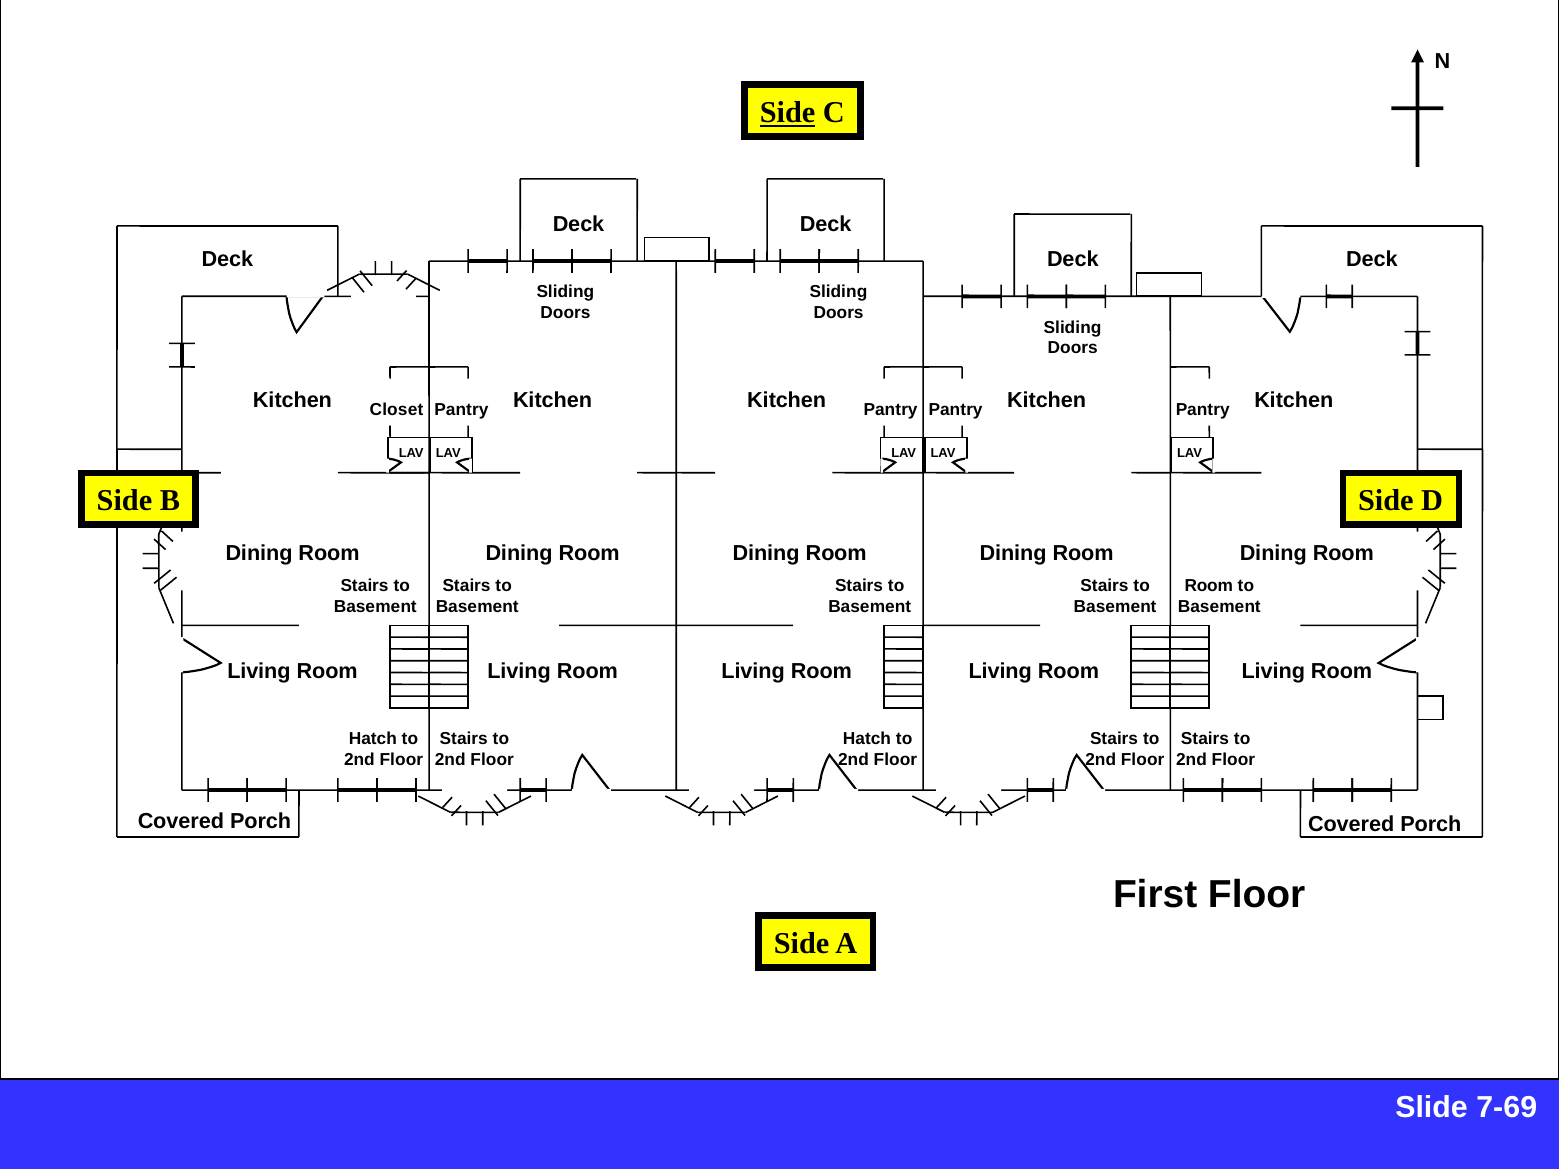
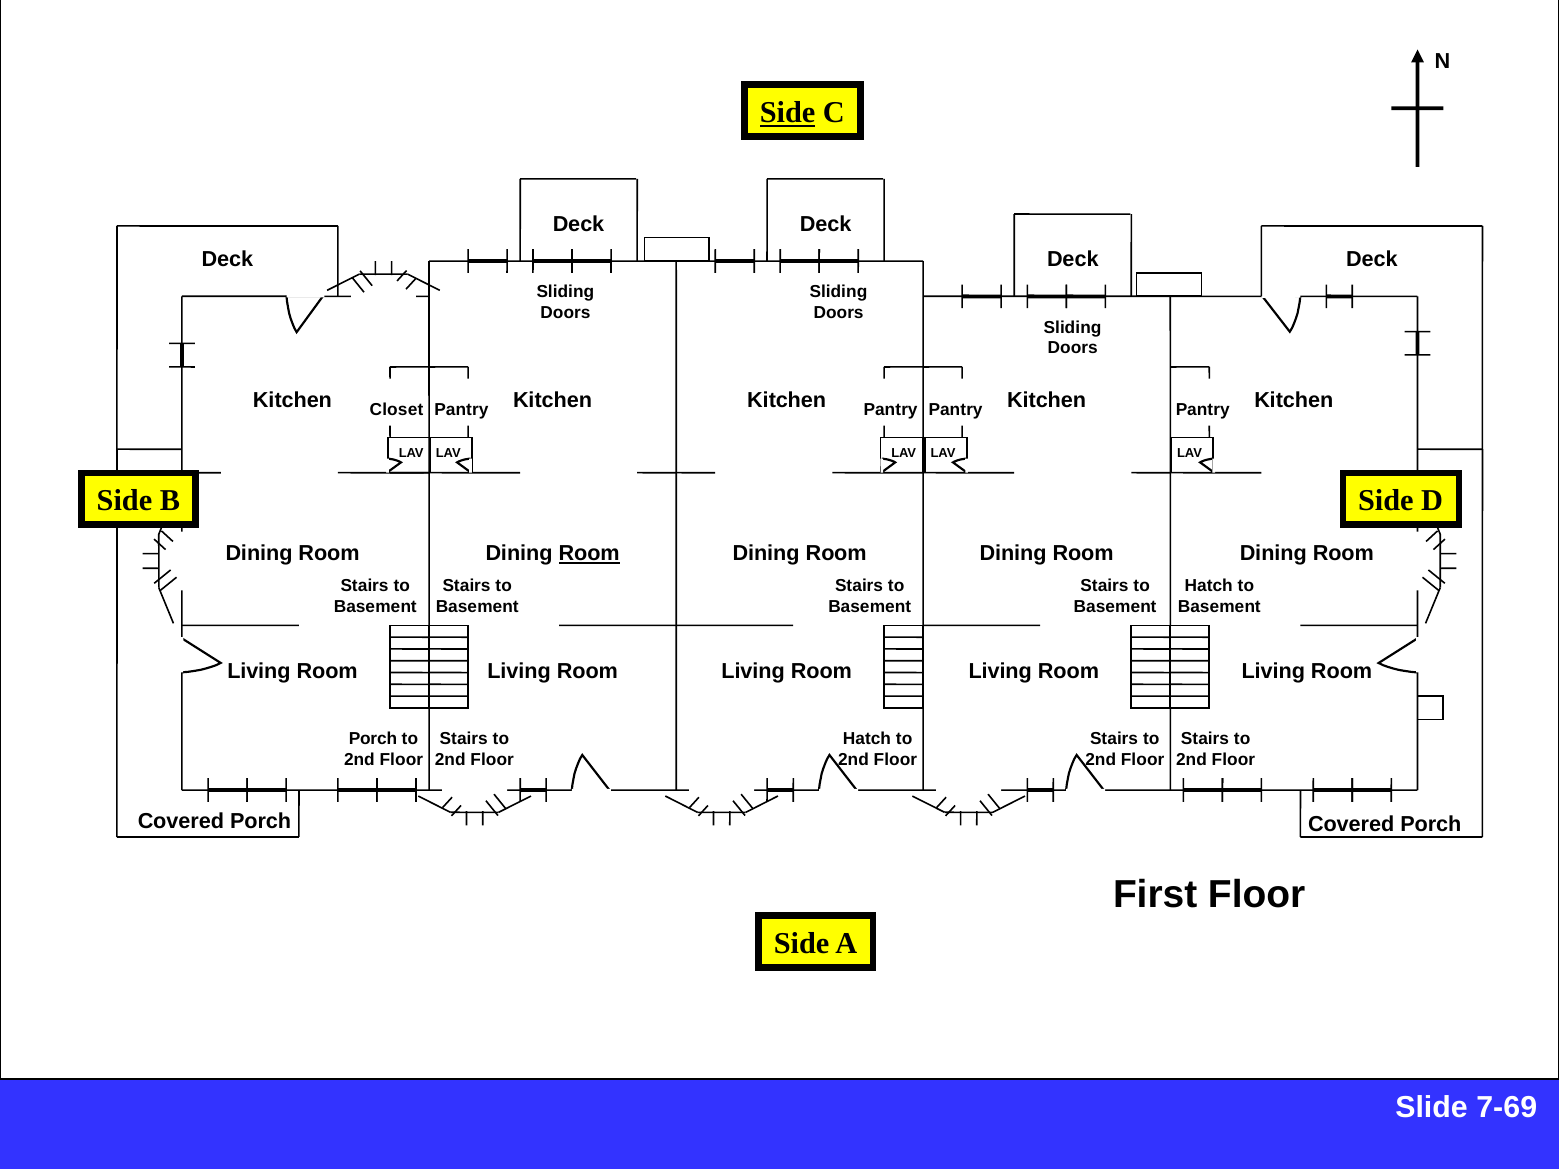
Room underline: none -> present (589, 554)
Room: Room -> Hatch (1209, 586)
Hatch: Hatch -> Porch (373, 739)
